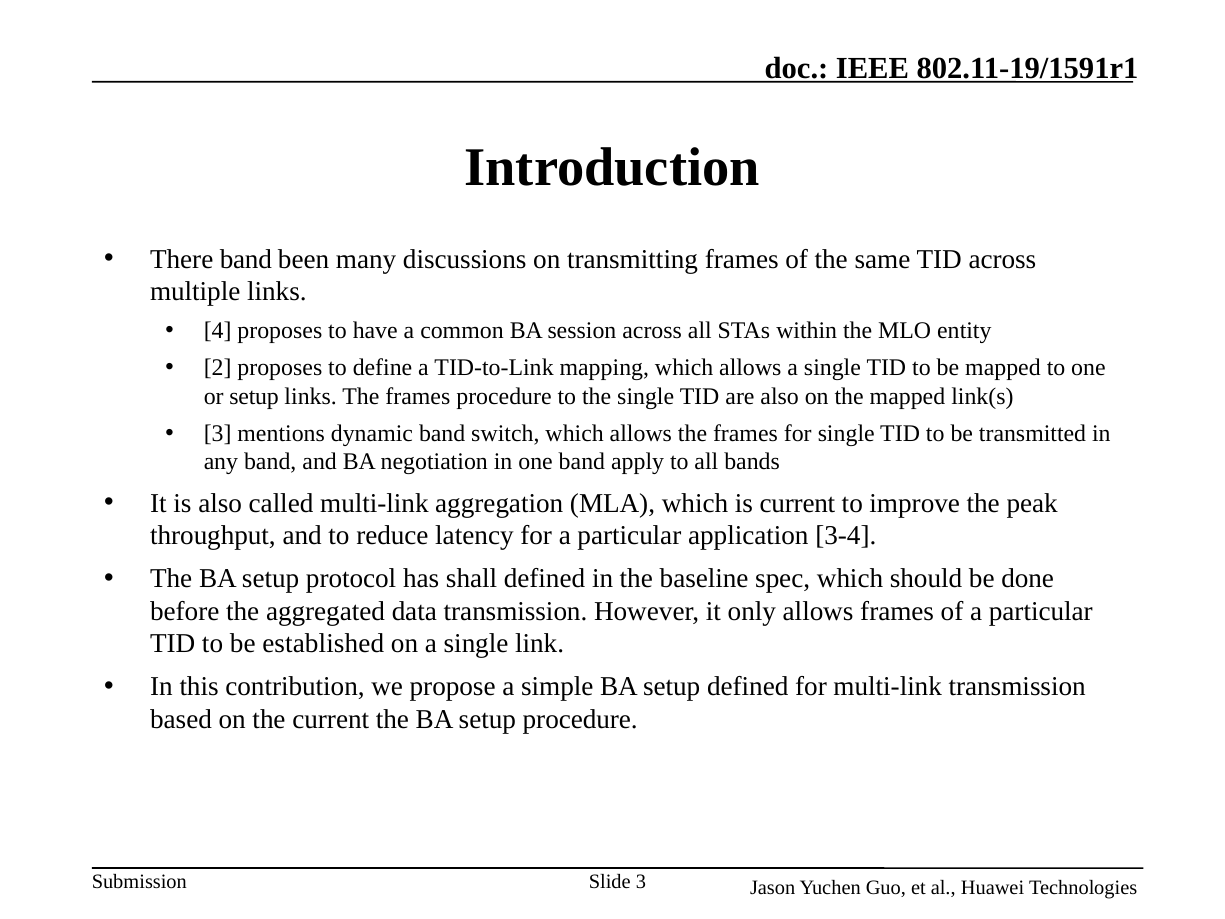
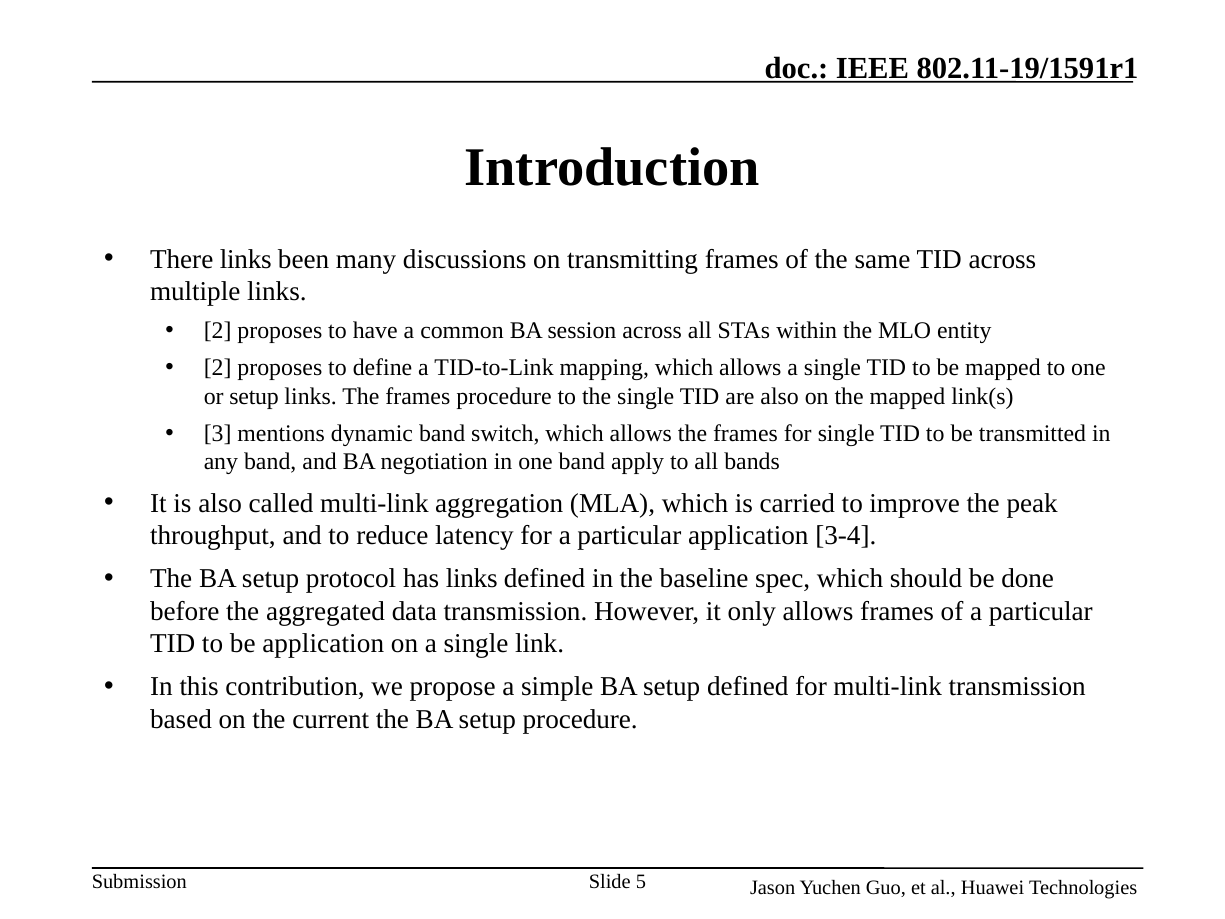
There band: band -> links (246, 259)
4: 4 -> 2 (218, 331)
is current: current -> carried (797, 503)
has shall: shall -> links (472, 578)
be established: established -> application (323, 644)
Slide 3: 3 -> 5 (641, 881)
